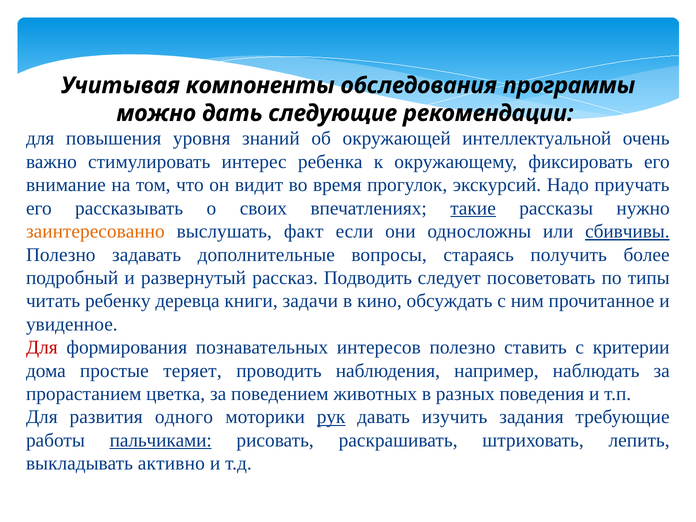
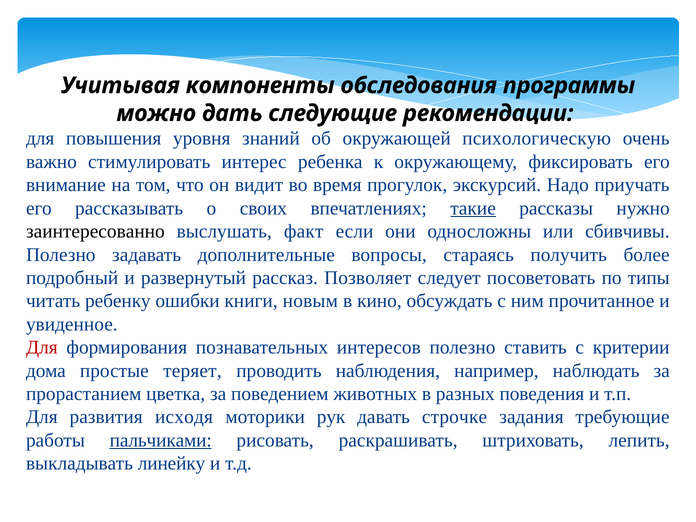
интеллектуальной: интеллектуальной -> психологическую (537, 139)
заинтересованно colour: orange -> black (95, 231)
сбивчивы underline: present -> none (627, 231)
Подводить: Подводить -> Позволяет (368, 278)
деревца: деревца -> ошибки (188, 301)
задачи: задачи -> новым (310, 301)
одного: одного -> исходя (184, 417)
рук underline: present -> none (331, 417)
изучить: изучить -> строчке (455, 417)
активно: активно -> линейку (172, 463)
